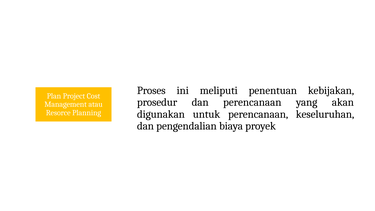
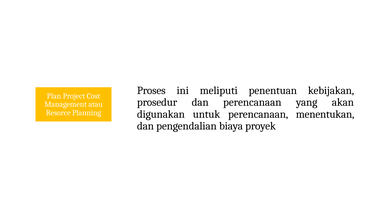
keseluruhan: keseluruhan -> menentukan (325, 114)
